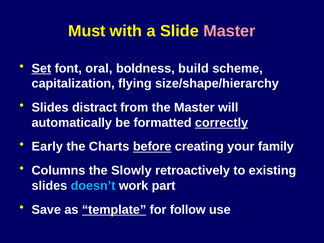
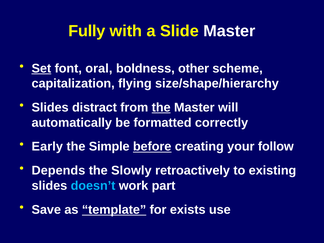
Must: Must -> Fully (87, 31)
Master colour: pink -> white (229, 31)
build: build -> other (194, 68)
the underline: none -> present (161, 107)
correctly underline: present -> none (222, 123)
Charts: Charts -> Simple (109, 147)
family: family -> follow (276, 147)
Columns: Columns -> Depends (58, 171)
follow: follow -> exists (188, 210)
